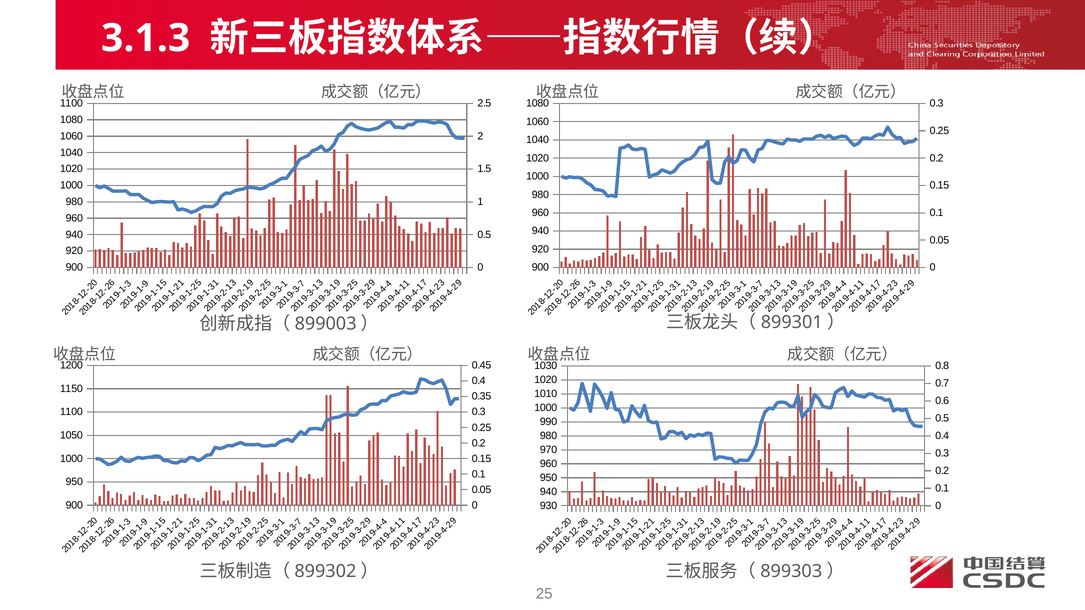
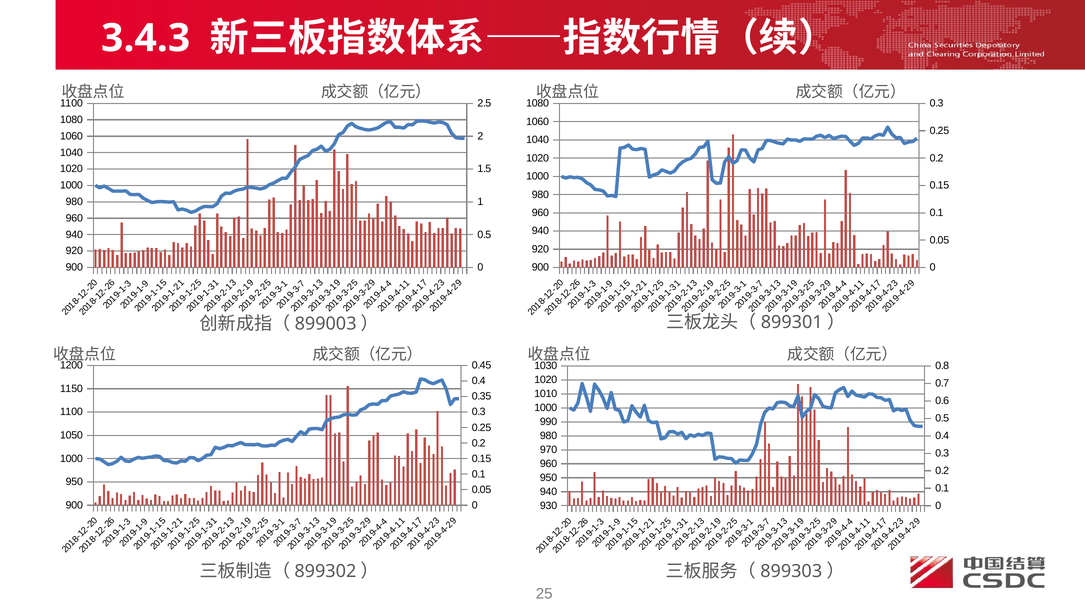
3.1.3: 3.1.3 -> 3.4.3 (146, 38)
